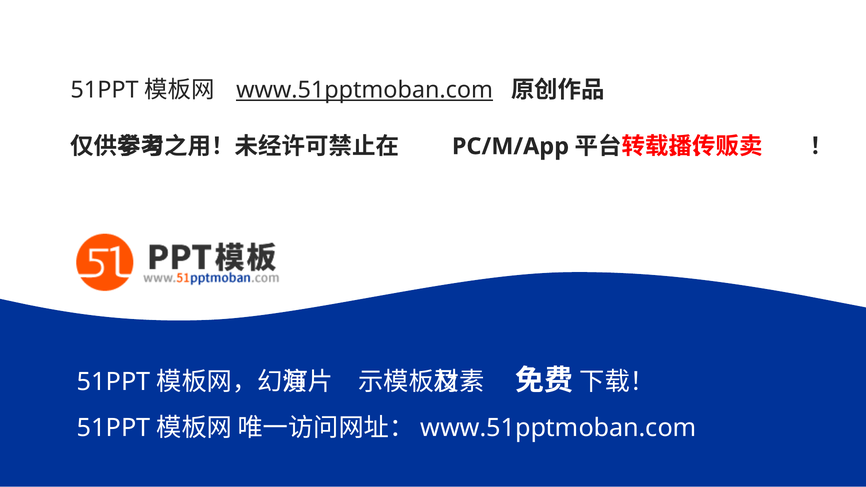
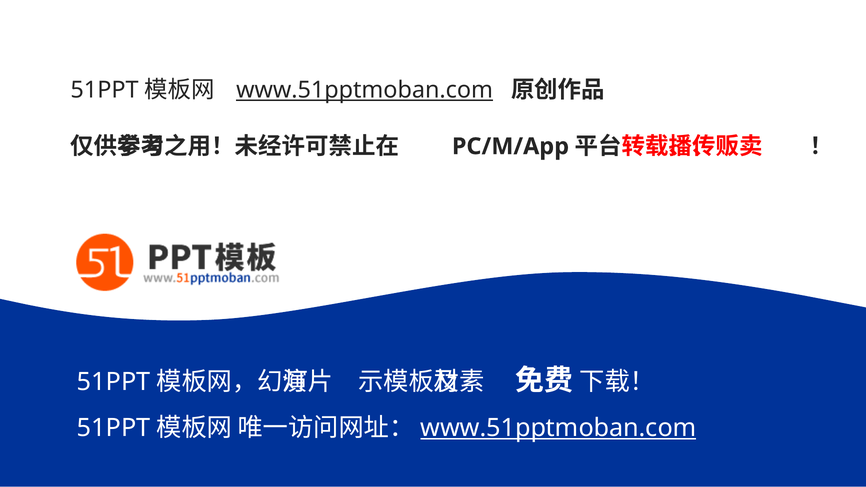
www.51pptmoban.com underline: none -> present (558, 428)
